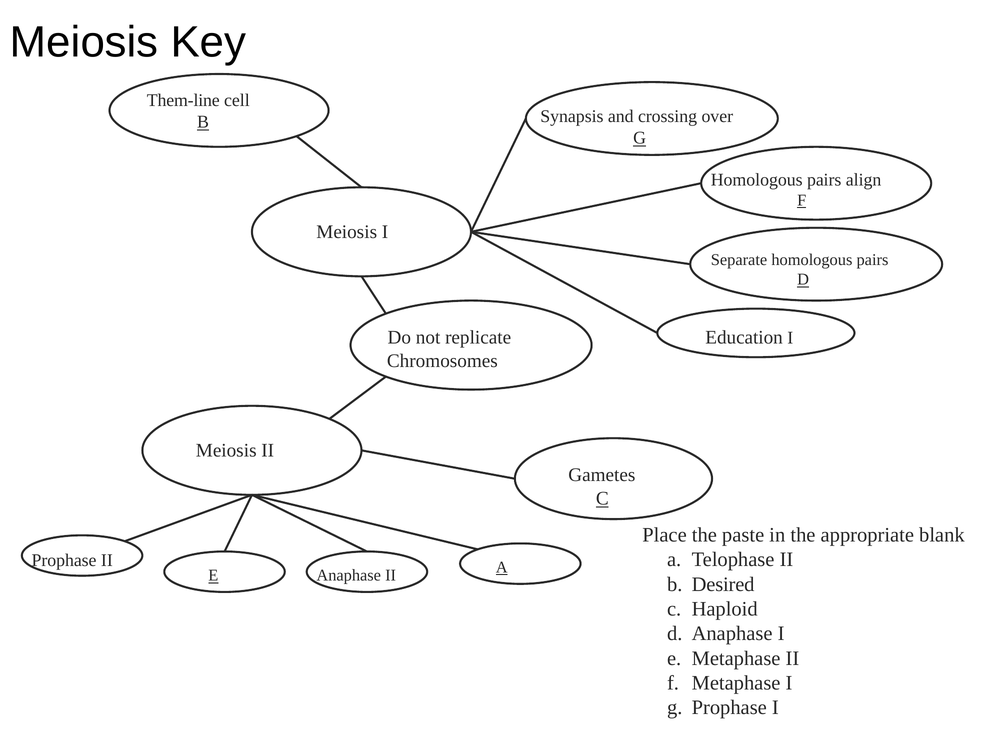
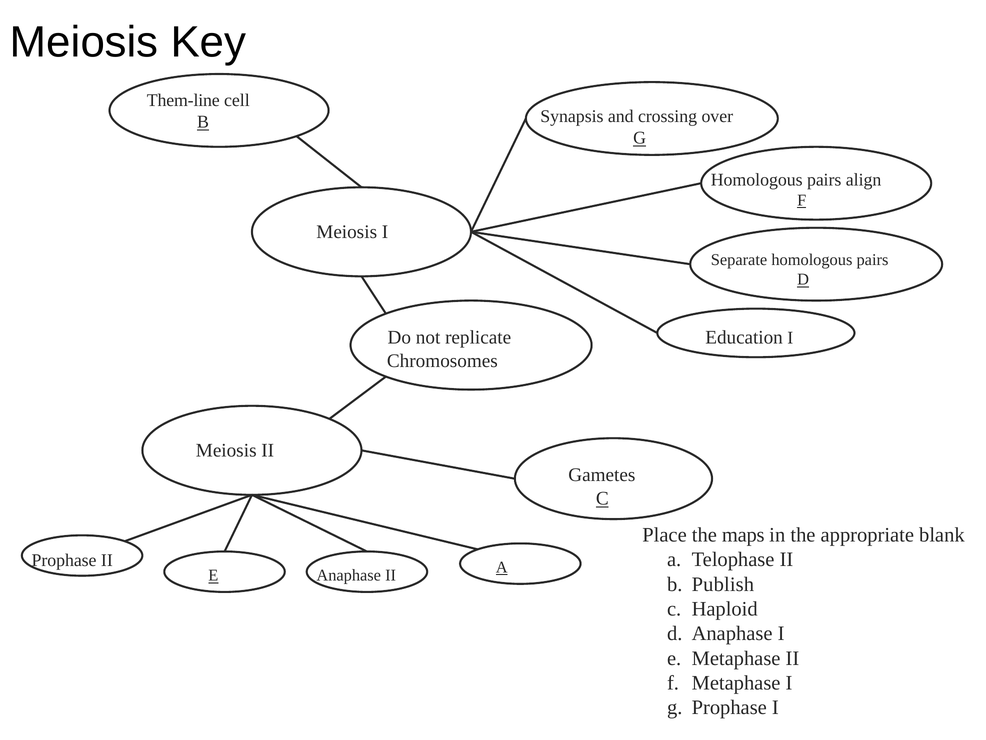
paste: paste -> maps (743, 535)
Desired: Desired -> Publish (723, 584)
